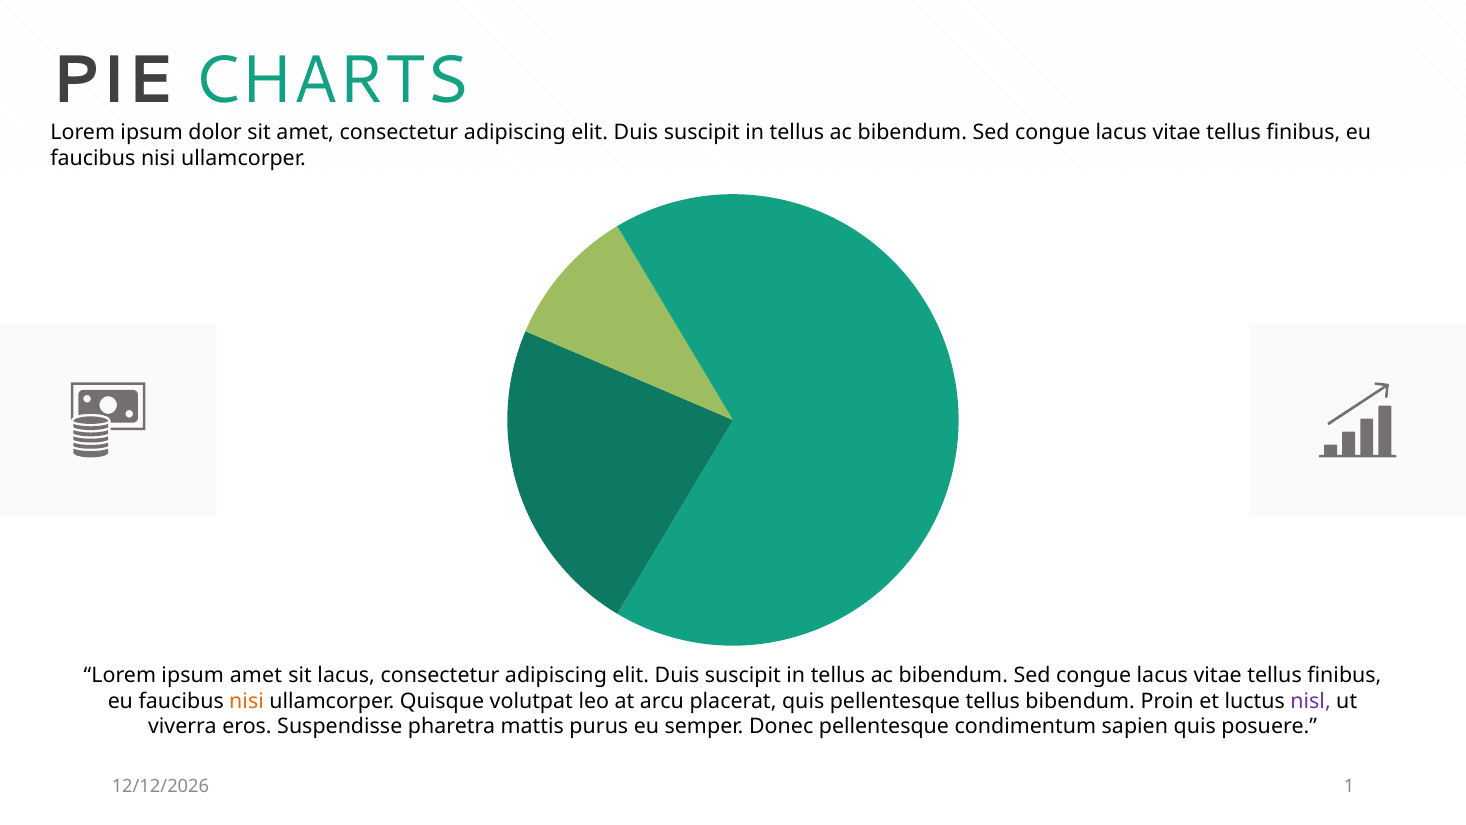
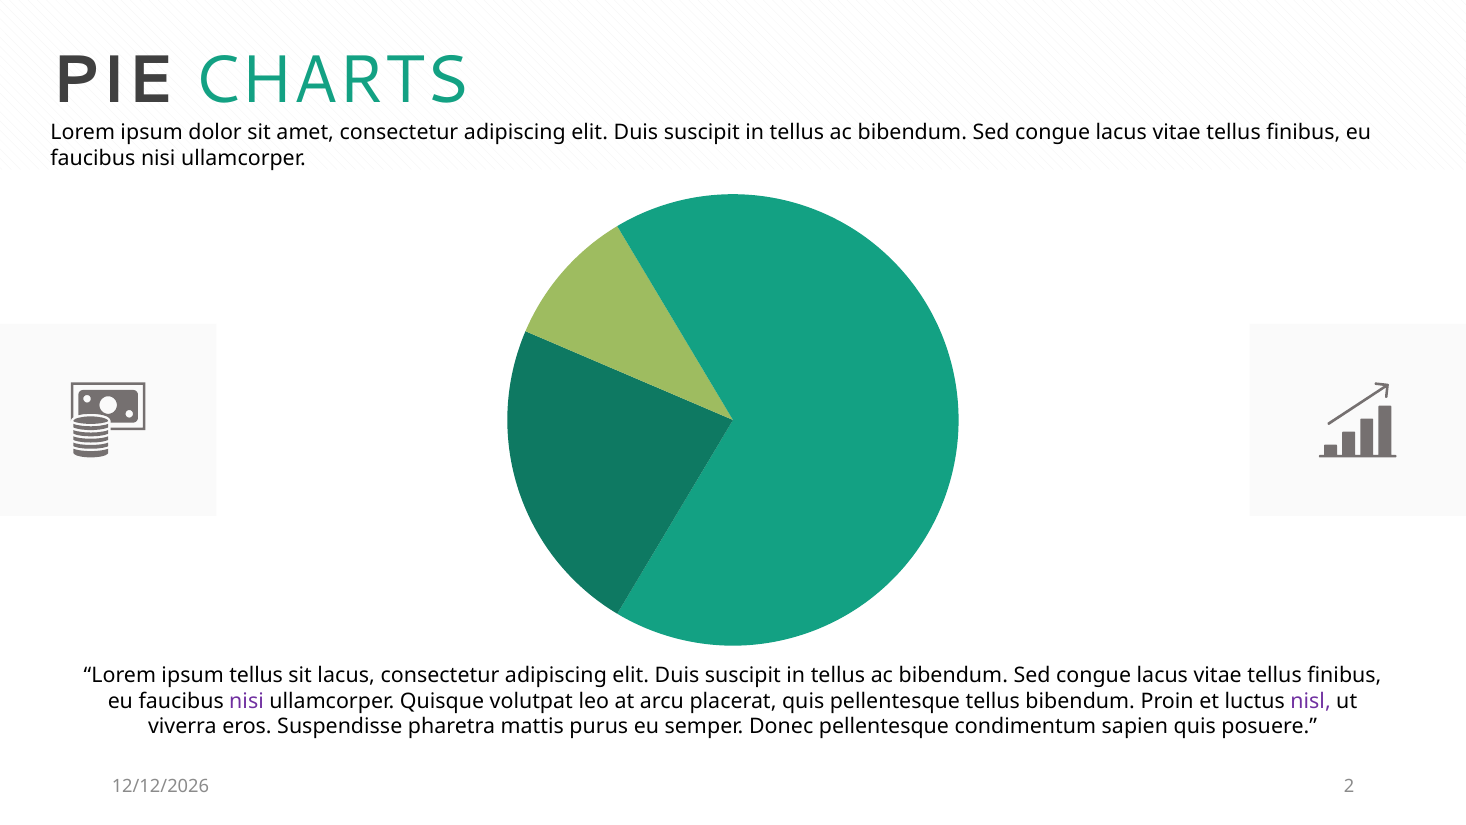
ipsum amet: amet -> tellus (256, 675)
nisi colour: orange -> purple (247, 701)
1: 1 -> 2 (1349, 786)
